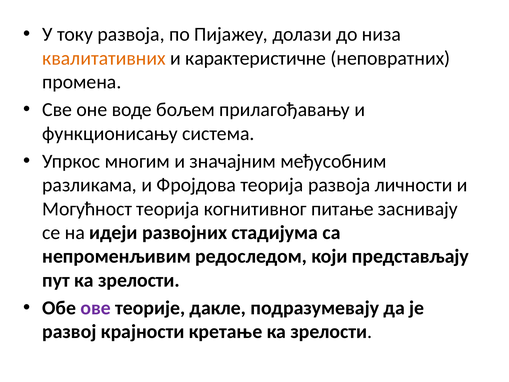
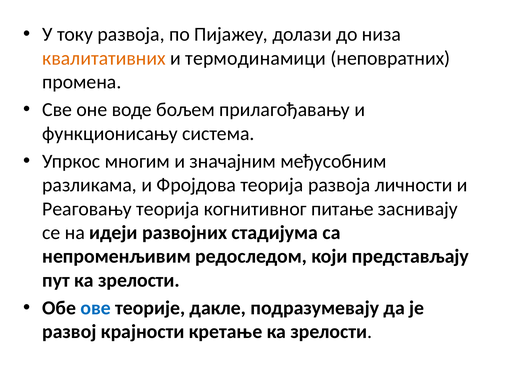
карактеристичне: карактеристичне -> термодинамици (256, 58)
Могућност: Могућност -> Реаговању (87, 209)
ове colour: purple -> blue (96, 308)
